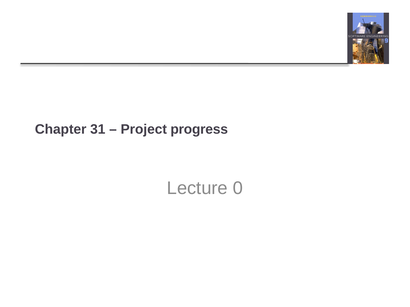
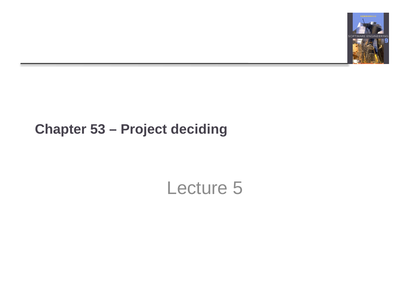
31: 31 -> 53 (98, 129)
progress: progress -> deciding (199, 129)
0: 0 -> 5 (238, 188)
